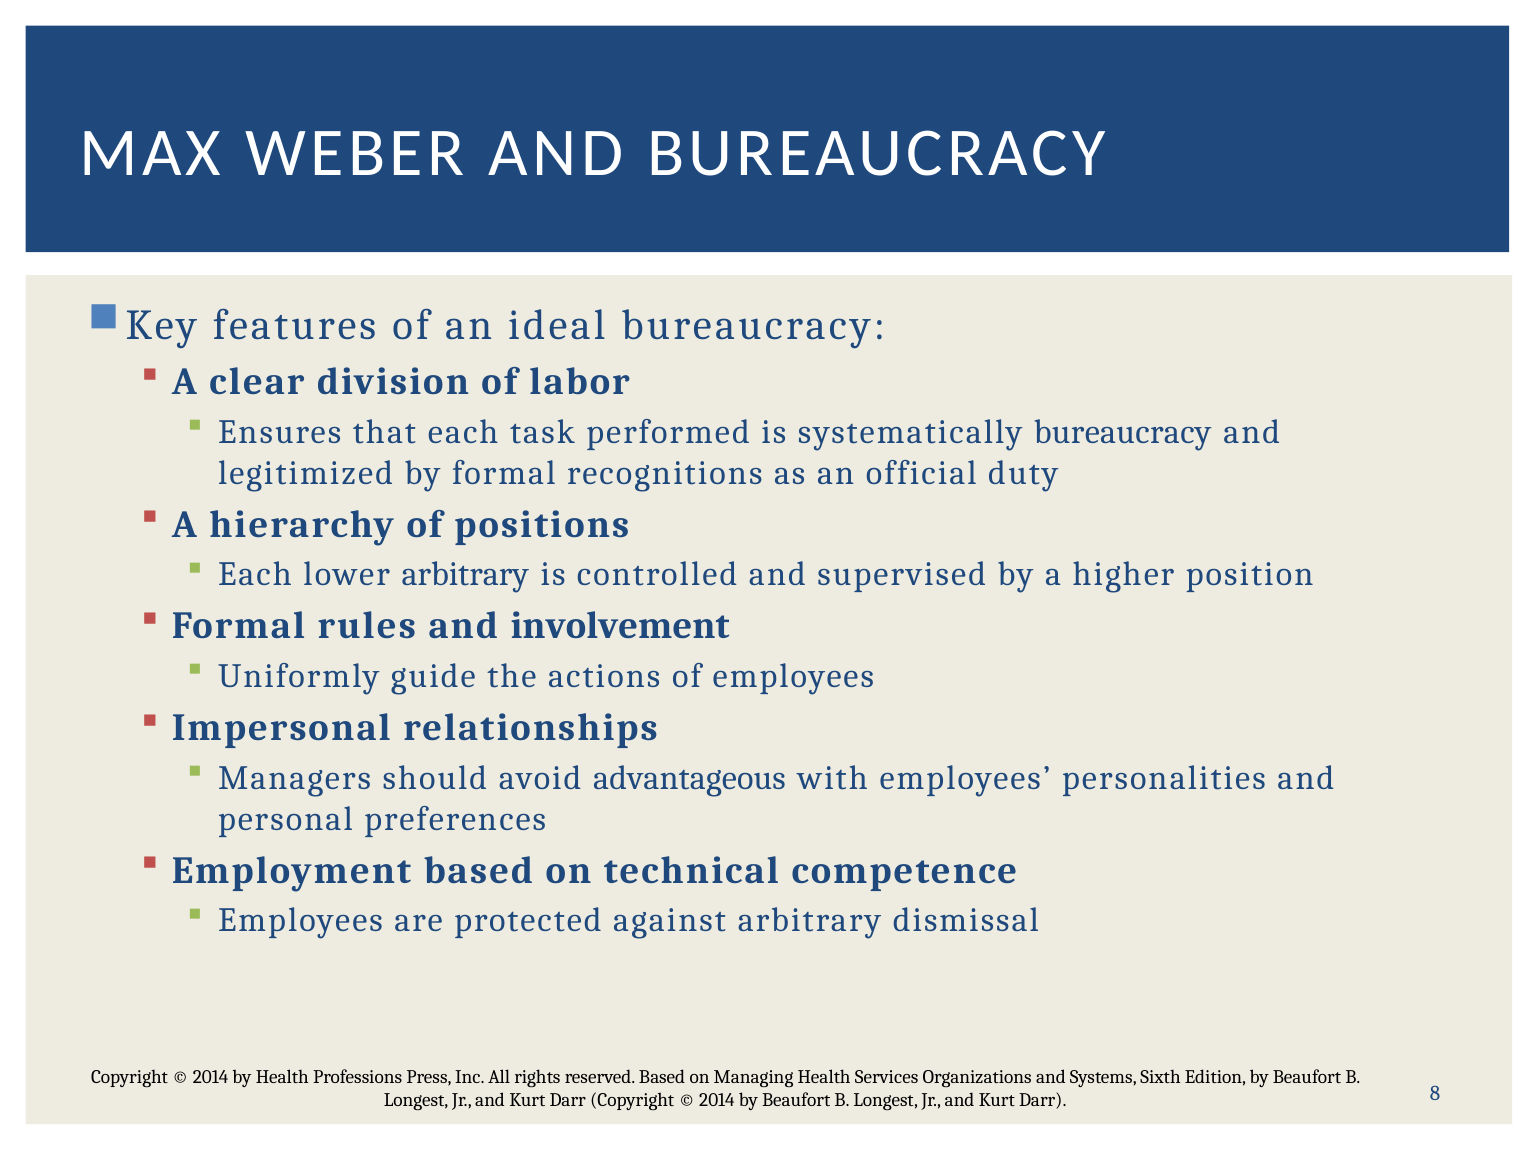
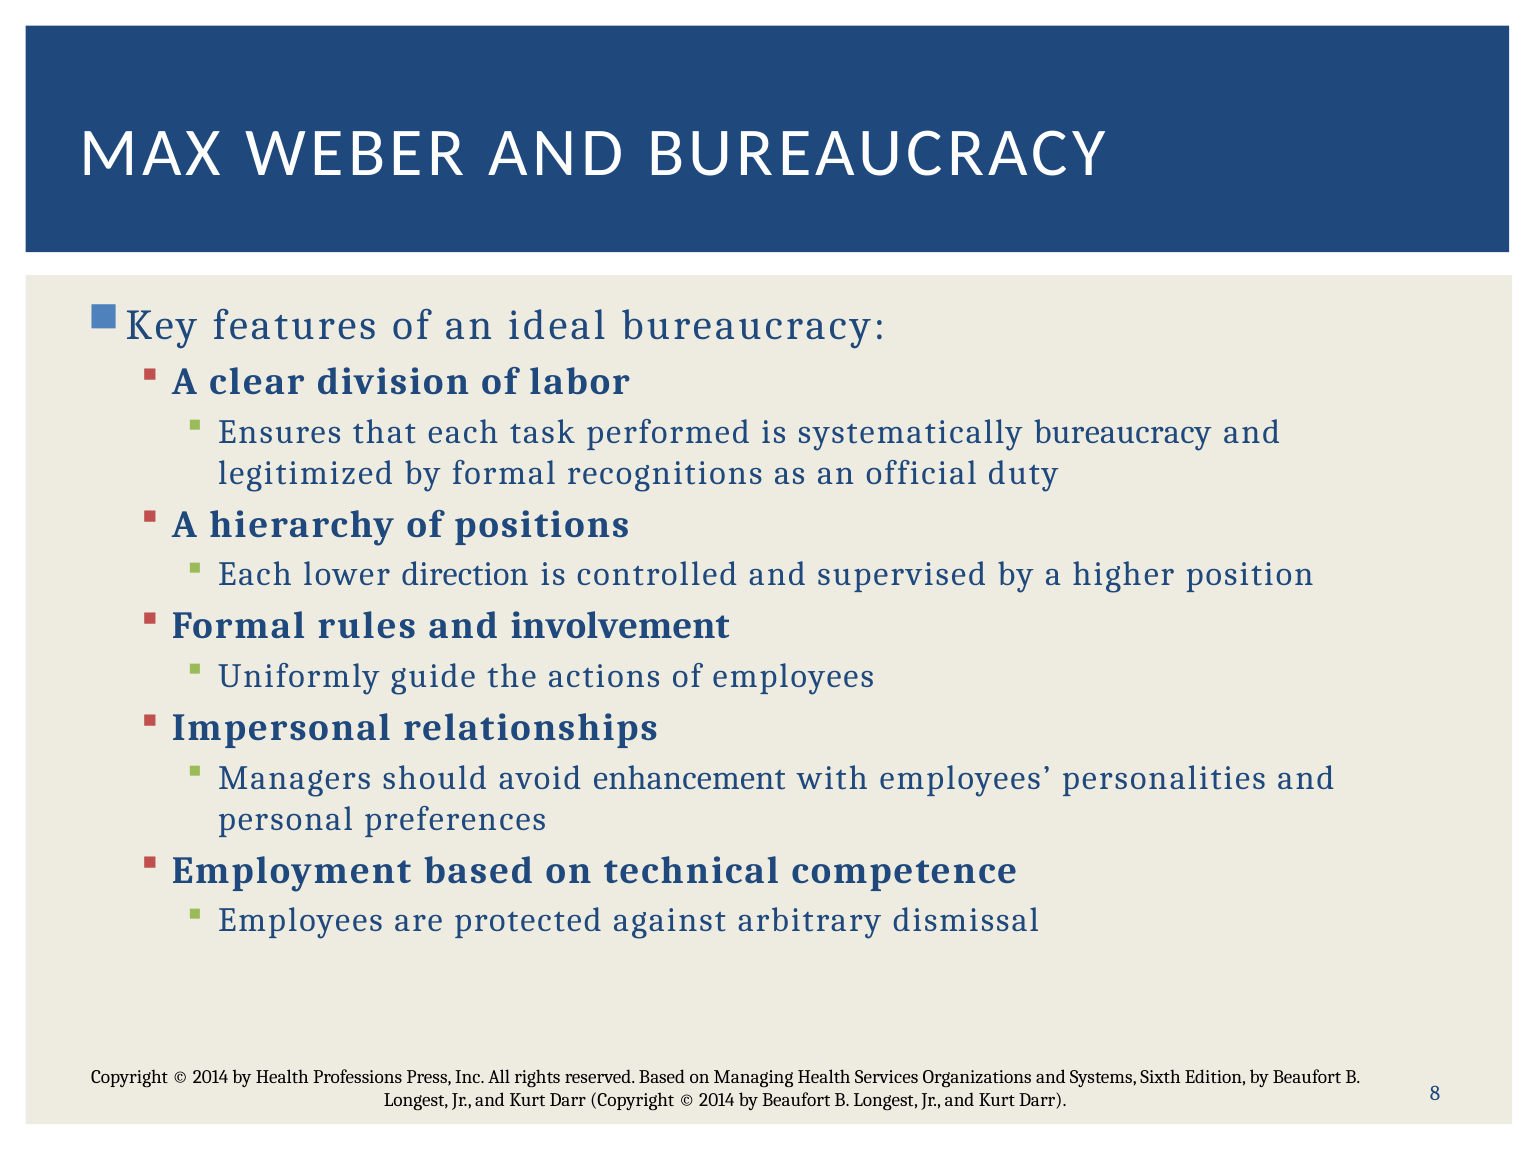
lower arbitrary: arbitrary -> direction (465, 575)
advantageous: advantageous -> enhancement (689, 778)
